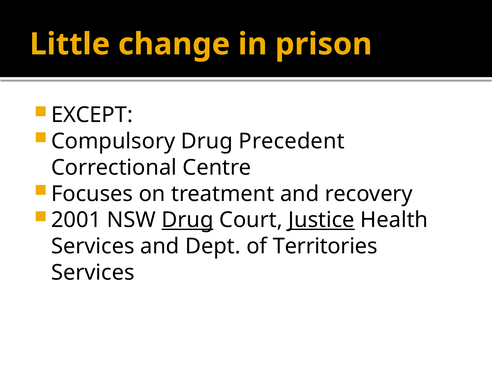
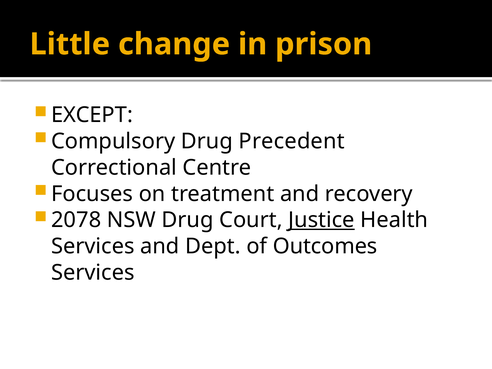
2001: 2001 -> 2078 (76, 220)
Drug underline: present -> none (188, 220)
Territories: Territories -> Outcomes (325, 246)
